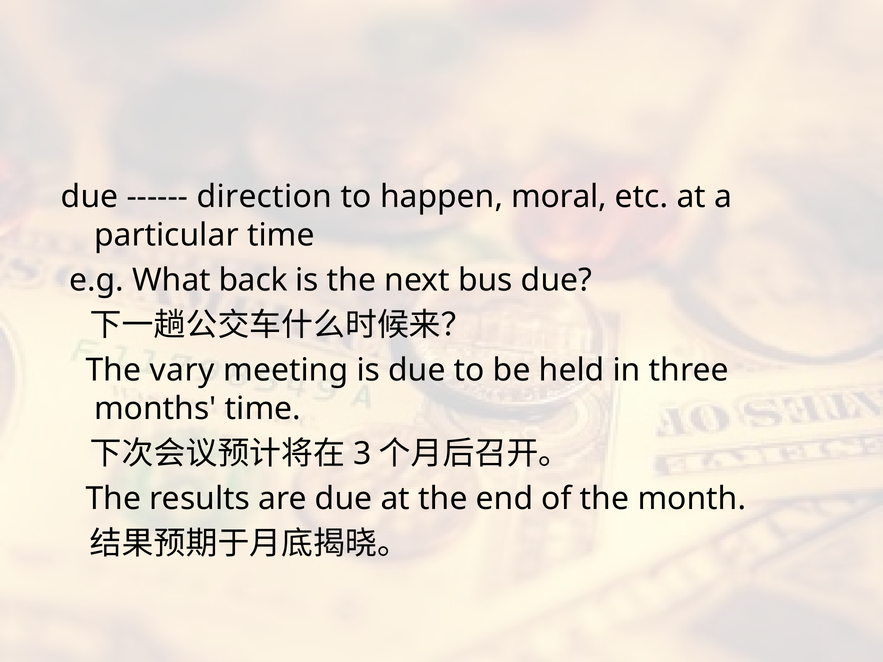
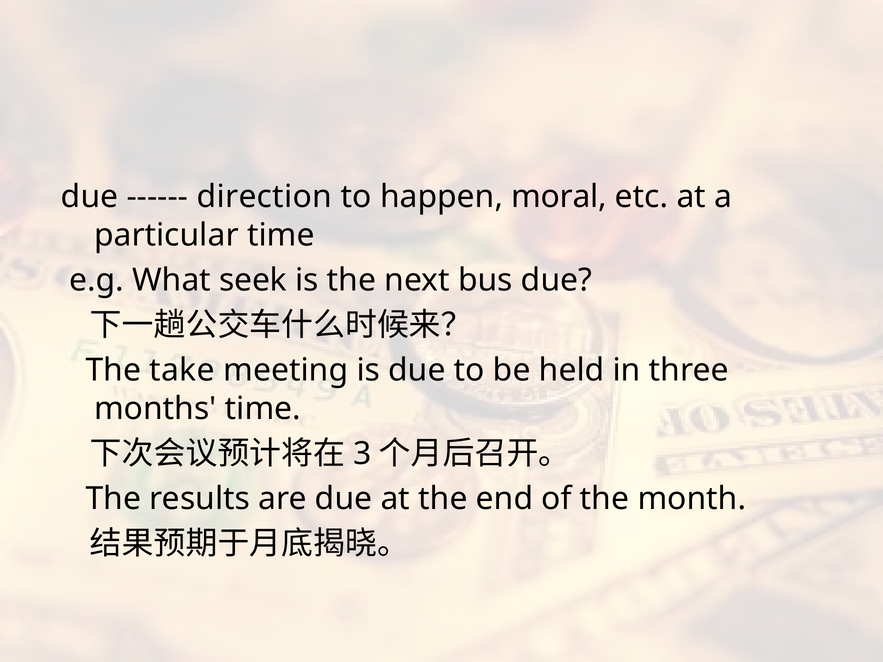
back: back -> seek (253, 280)
vary: vary -> take (182, 371)
